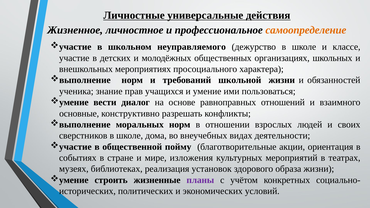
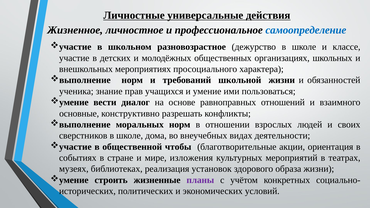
самоопределение colour: orange -> blue (306, 30)
неуправляемого: неуправляемого -> разновозрастное (192, 47)
пойму: пойму -> чтобы (178, 147)
